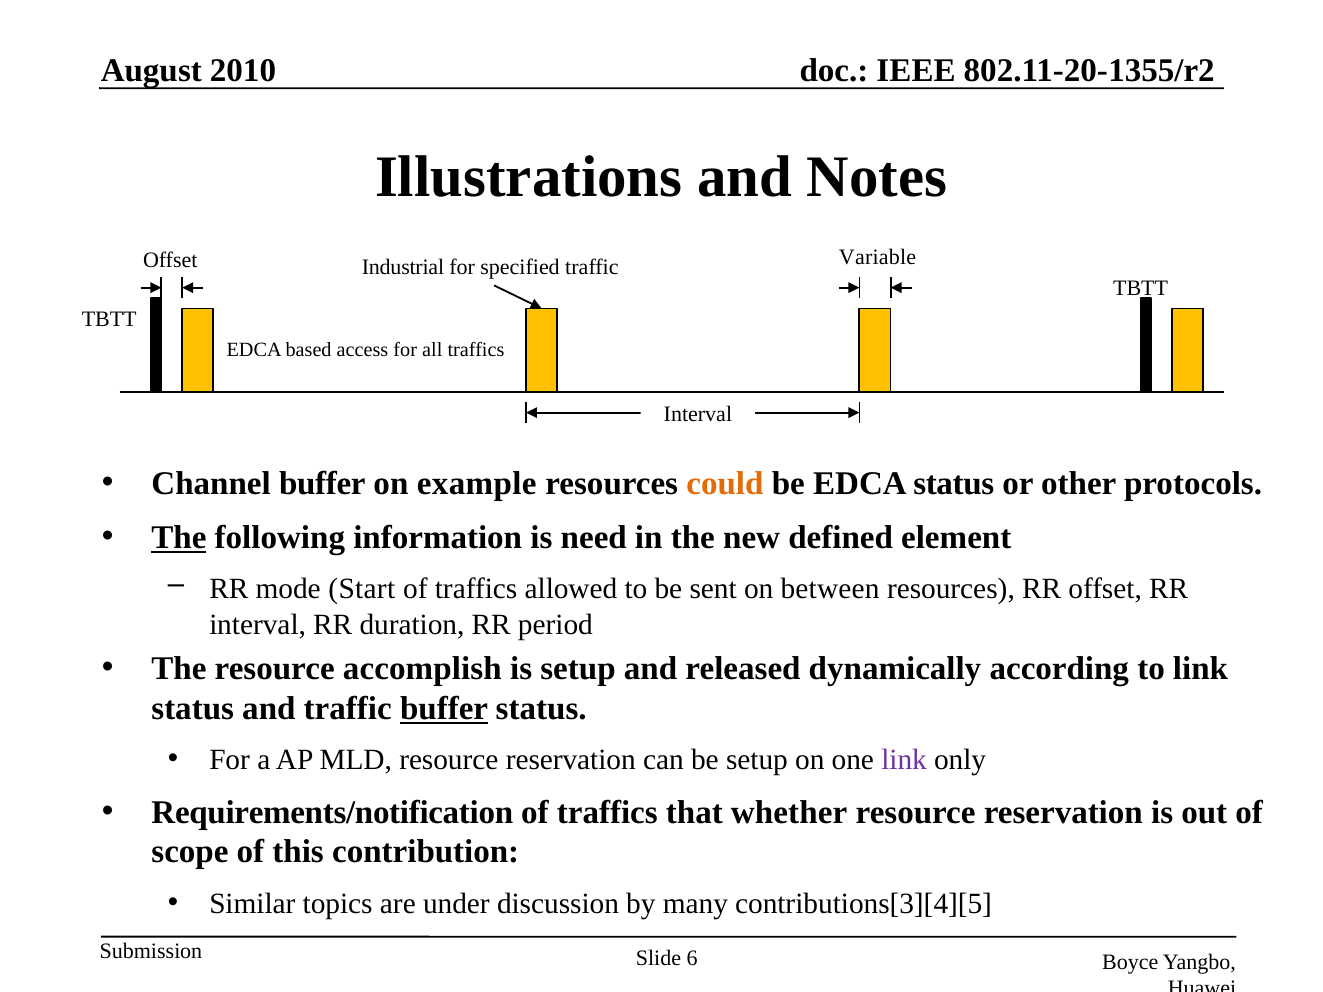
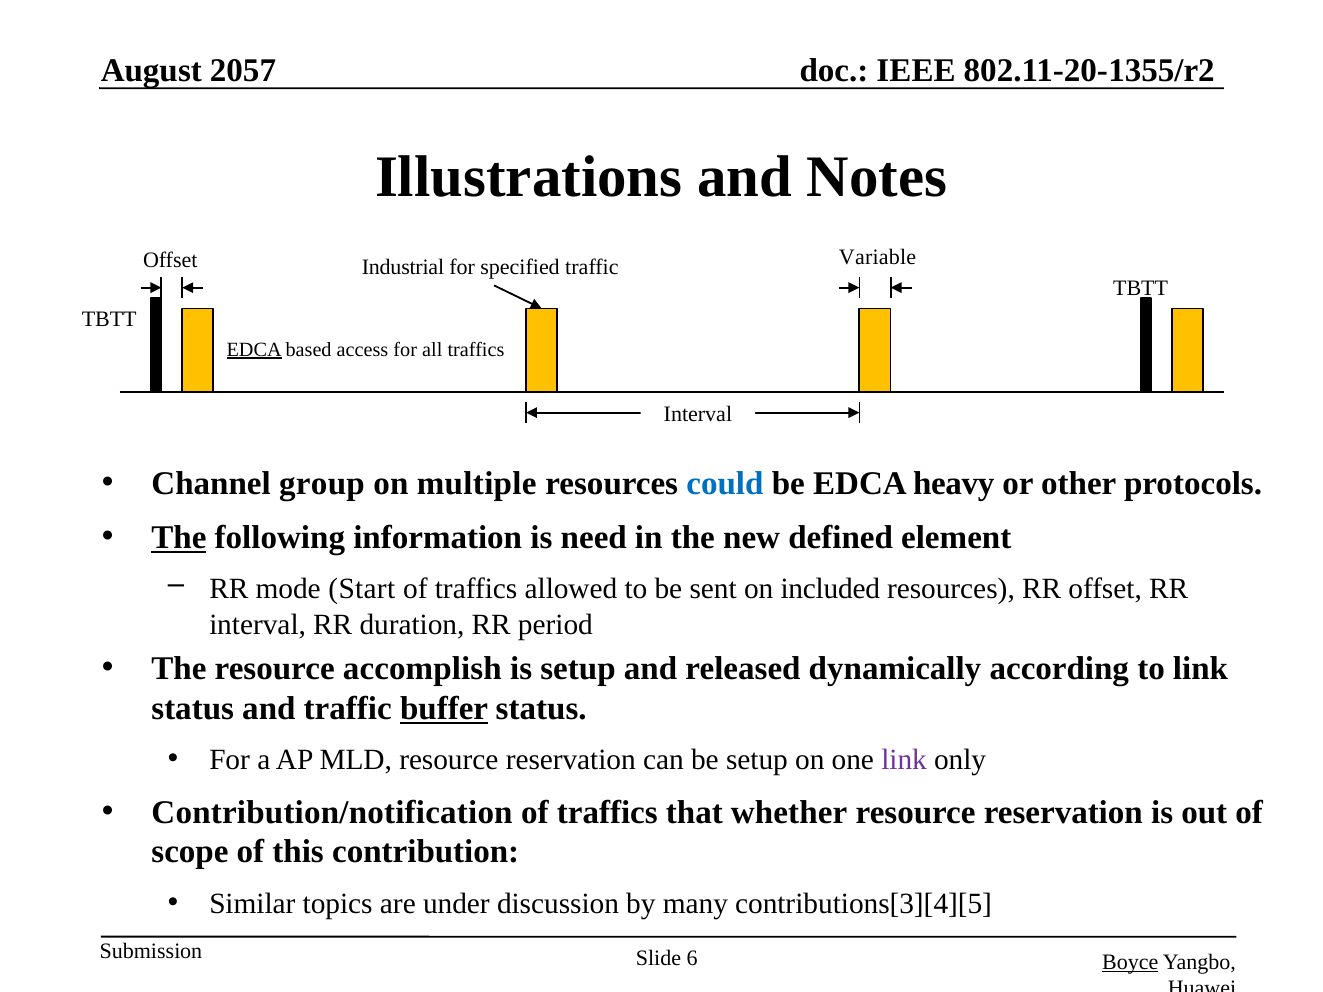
2010: 2010 -> 2057 (243, 71)
EDCA underline: none -> present (254, 349)
Channel buffer: buffer -> group (322, 483)
example: example -> multiple (477, 483)
could colour: orange -> blue (725, 483)
EDCA status: status -> heavy (954, 483)
between: between -> included (830, 589)
Requirements/notification: Requirements/notification -> Contribution/notification (332, 813)
Boyce underline: none -> present (1130, 962)
